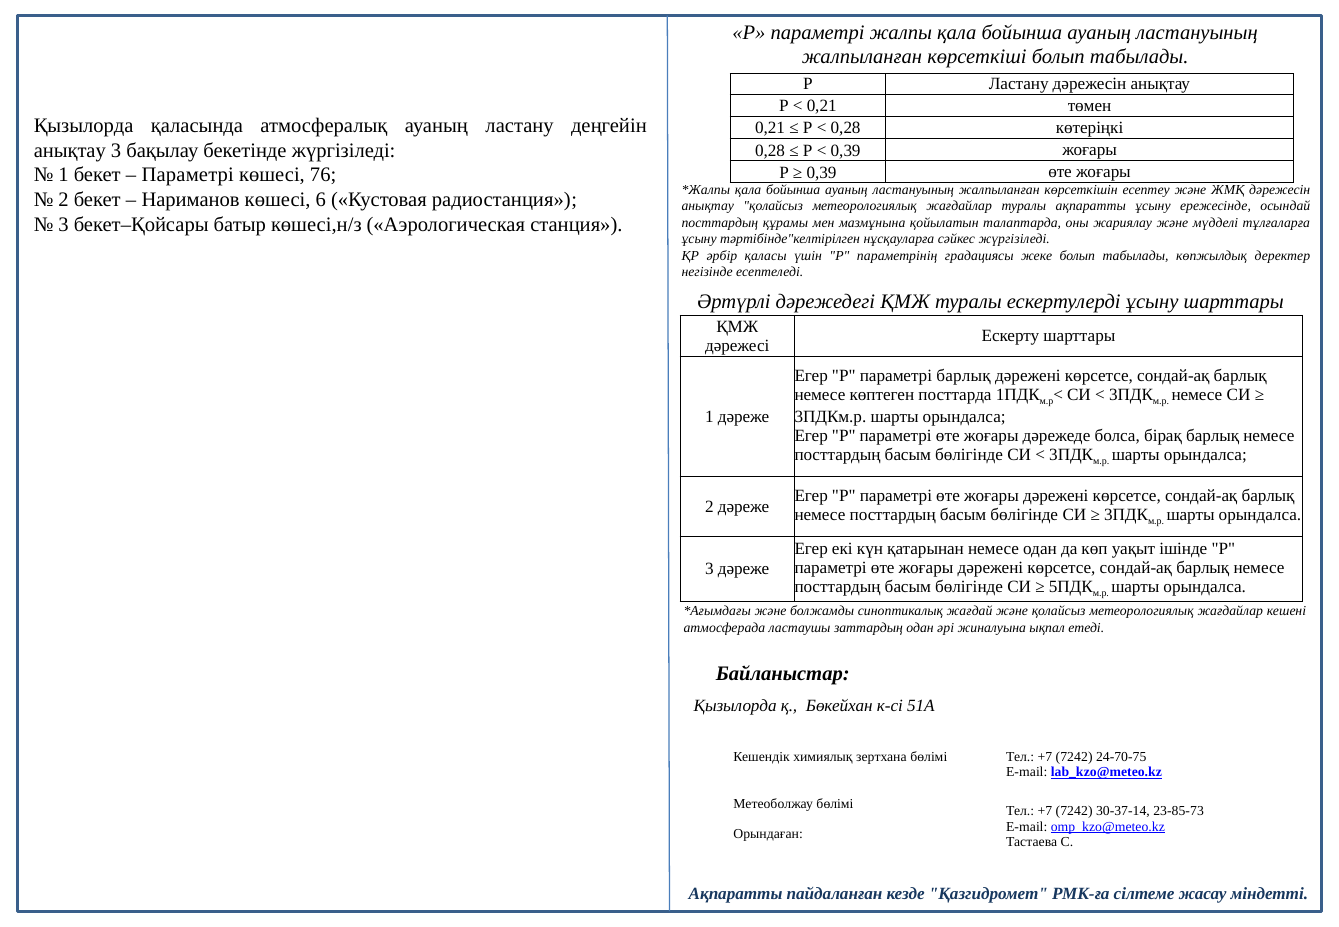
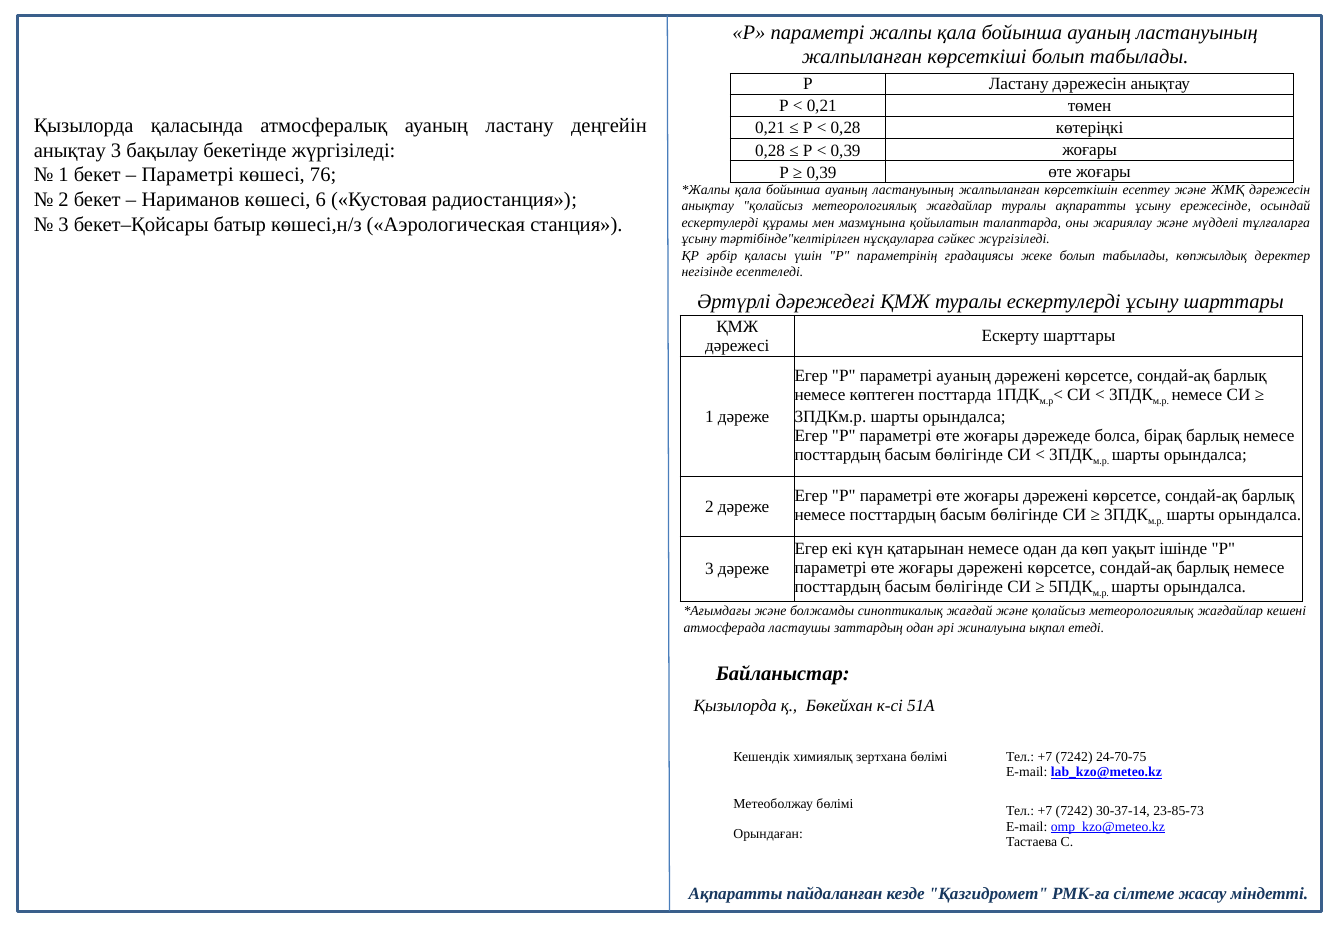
посттардың: посттардың -> ескертулерді (720, 223)
параметрі барлық: барлық -> ауаның (964, 376)
